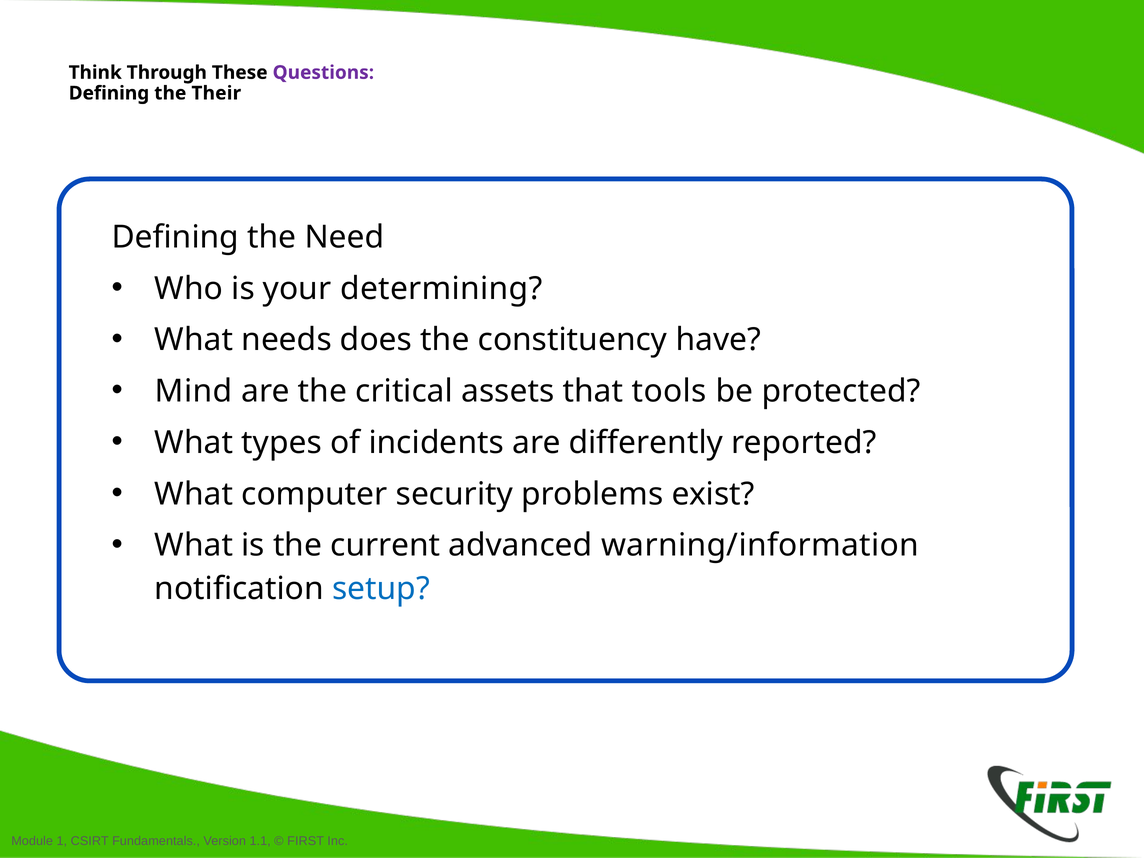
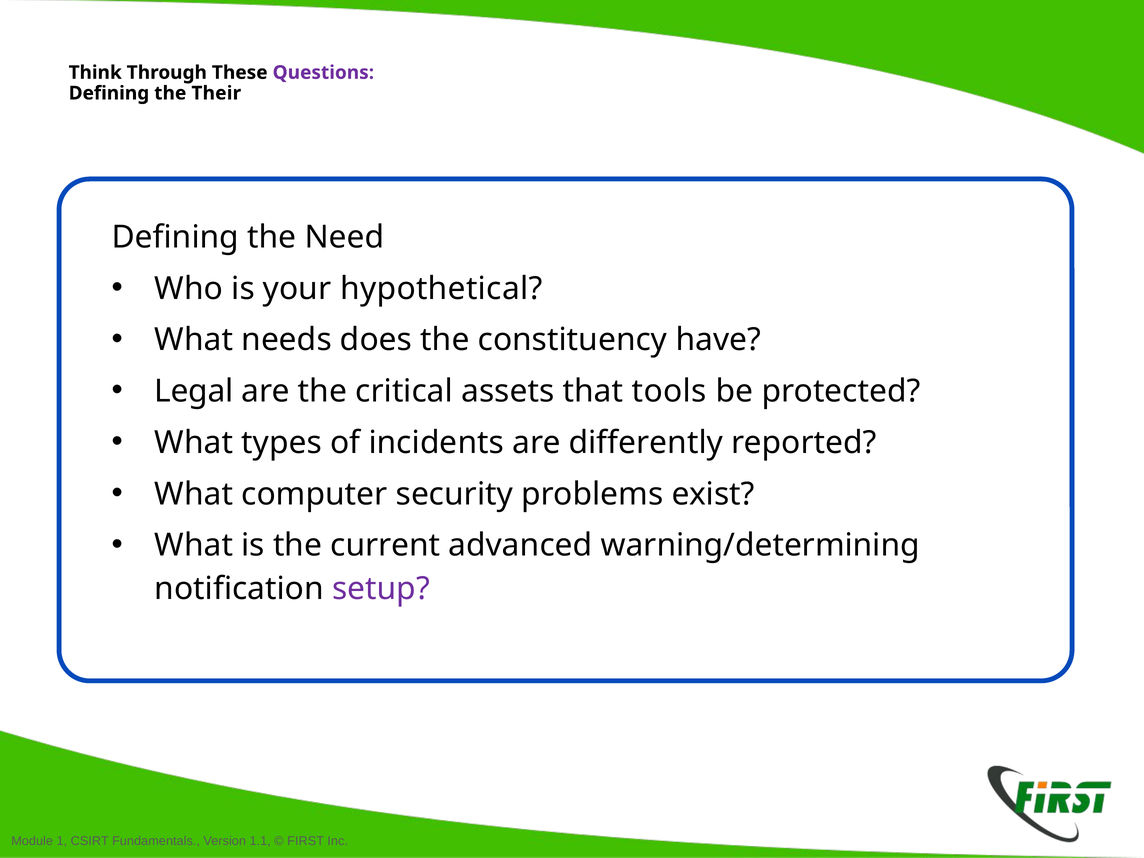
determining: determining -> hypothetical (441, 289)
Mind: Mind -> Legal (194, 391)
warning/information: warning/information -> warning/determining (760, 545)
setup colour: blue -> purple (381, 589)
